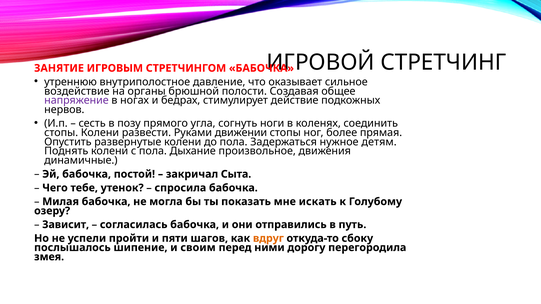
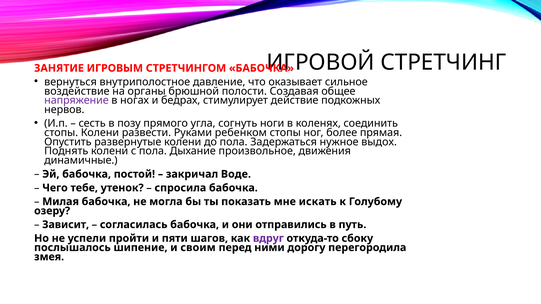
утреннюю: утреннюю -> вернуться (71, 82)
движении: движении -> ребенком (241, 133)
детям: детям -> выдох (379, 142)
Сыта: Сыта -> Воде (236, 174)
вдруг colour: orange -> purple (268, 239)
